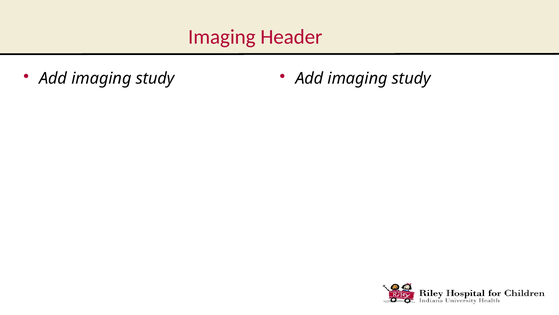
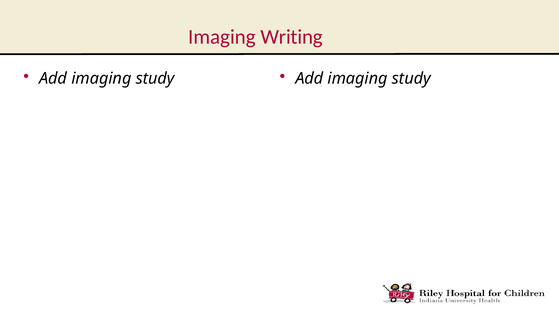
Header: Header -> Writing (292, 37)
